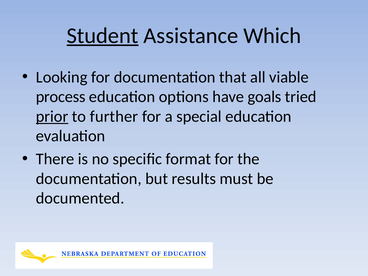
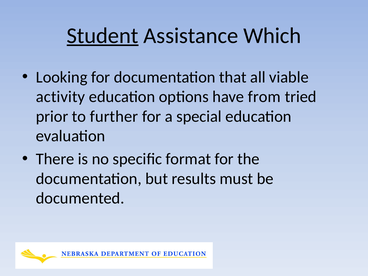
process: process -> activity (60, 97)
goals: goals -> from (264, 97)
prior underline: present -> none (52, 116)
